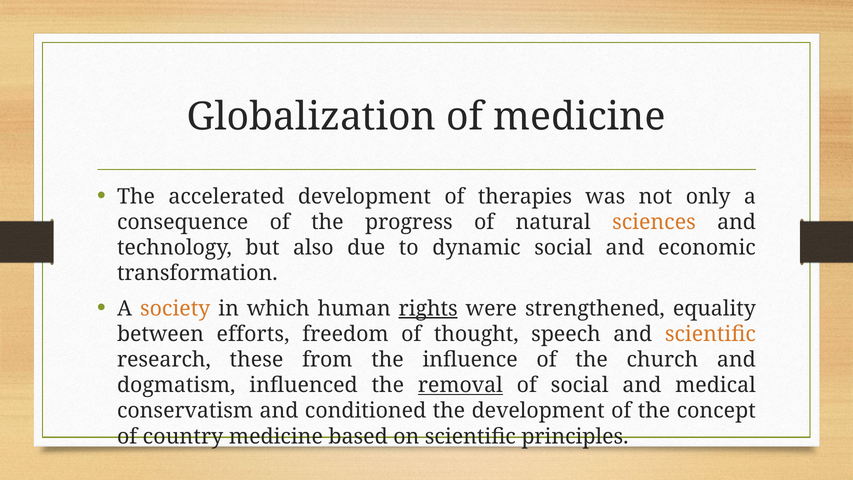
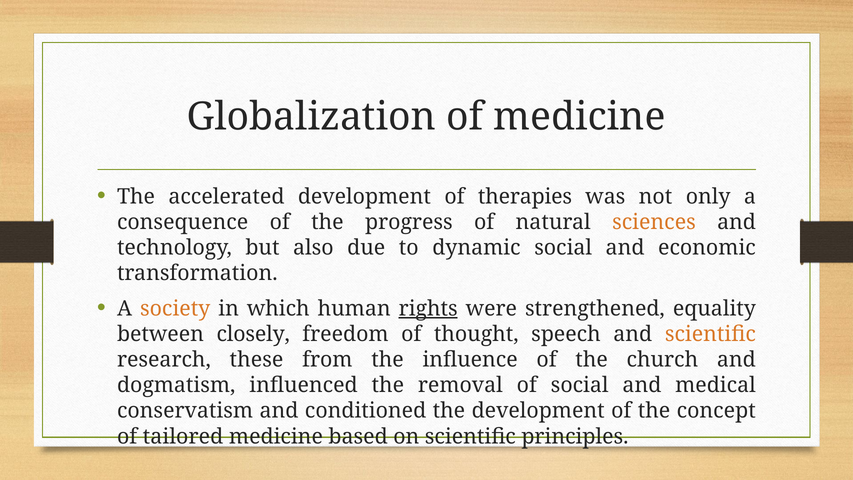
efforts: efforts -> closely (253, 334)
removal underline: present -> none (460, 385)
country: country -> tailored (183, 436)
